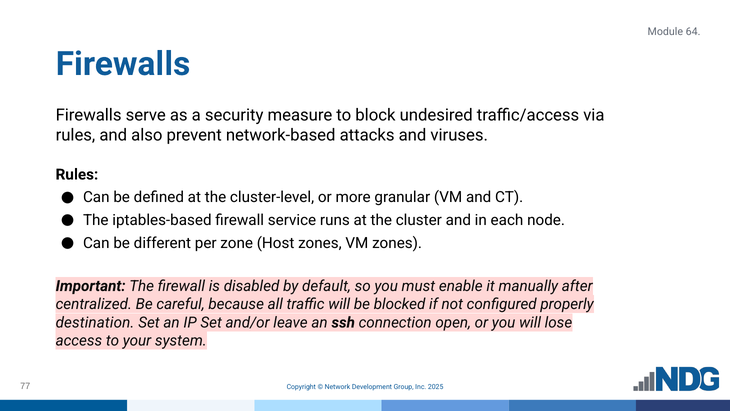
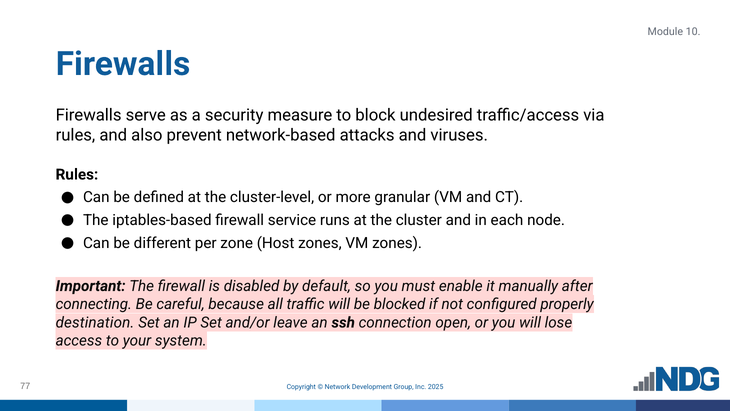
64: 64 -> 10 (693, 32)
centralized: centralized -> connecting (94, 304)
